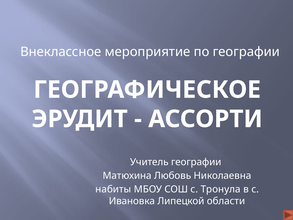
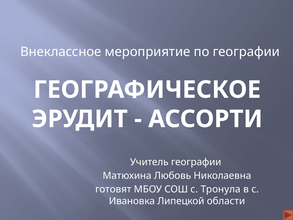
набиты: набиты -> готовят (113, 189)
